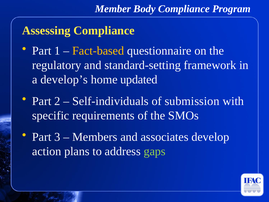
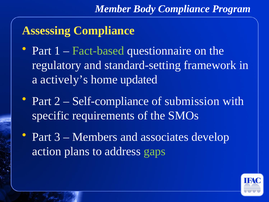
Fact-based colour: yellow -> light green (98, 51)
develop’s: develop’s -> actively’s (64, 79)
Self-individuals: Self-individuals -> Self-compliance (111, 101)
